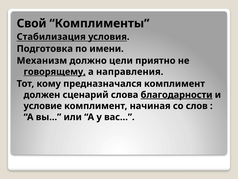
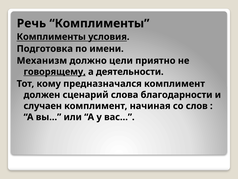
Свой: Свой -> Речь (31, 23)
Стабилизация: Стабилизация -> Комплименты (51, 37)
направления: направления -> деятельности (130, 72)
благодарности underline: present -> none (177, 95)
условие: условие -> случаен (43, 106)
